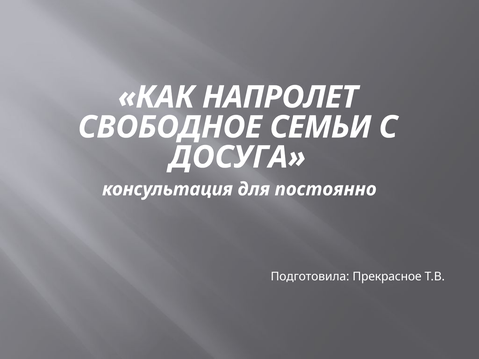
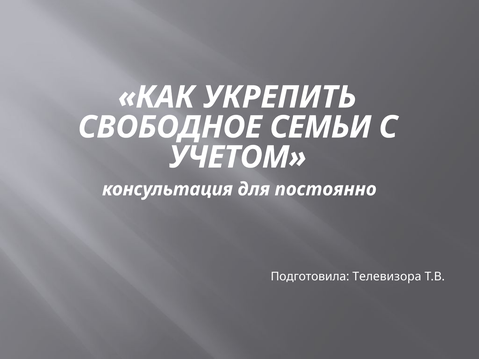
НАПРОЛЕТ: НАПРОЛЕТ -> УКРЕПИТЬ (280, 97)
ДОСУГА: ДОСУГА -> УЧЕТОМ (238, 157)
Прекрасное: Прекрасное -> Телевизора (387, 277)
